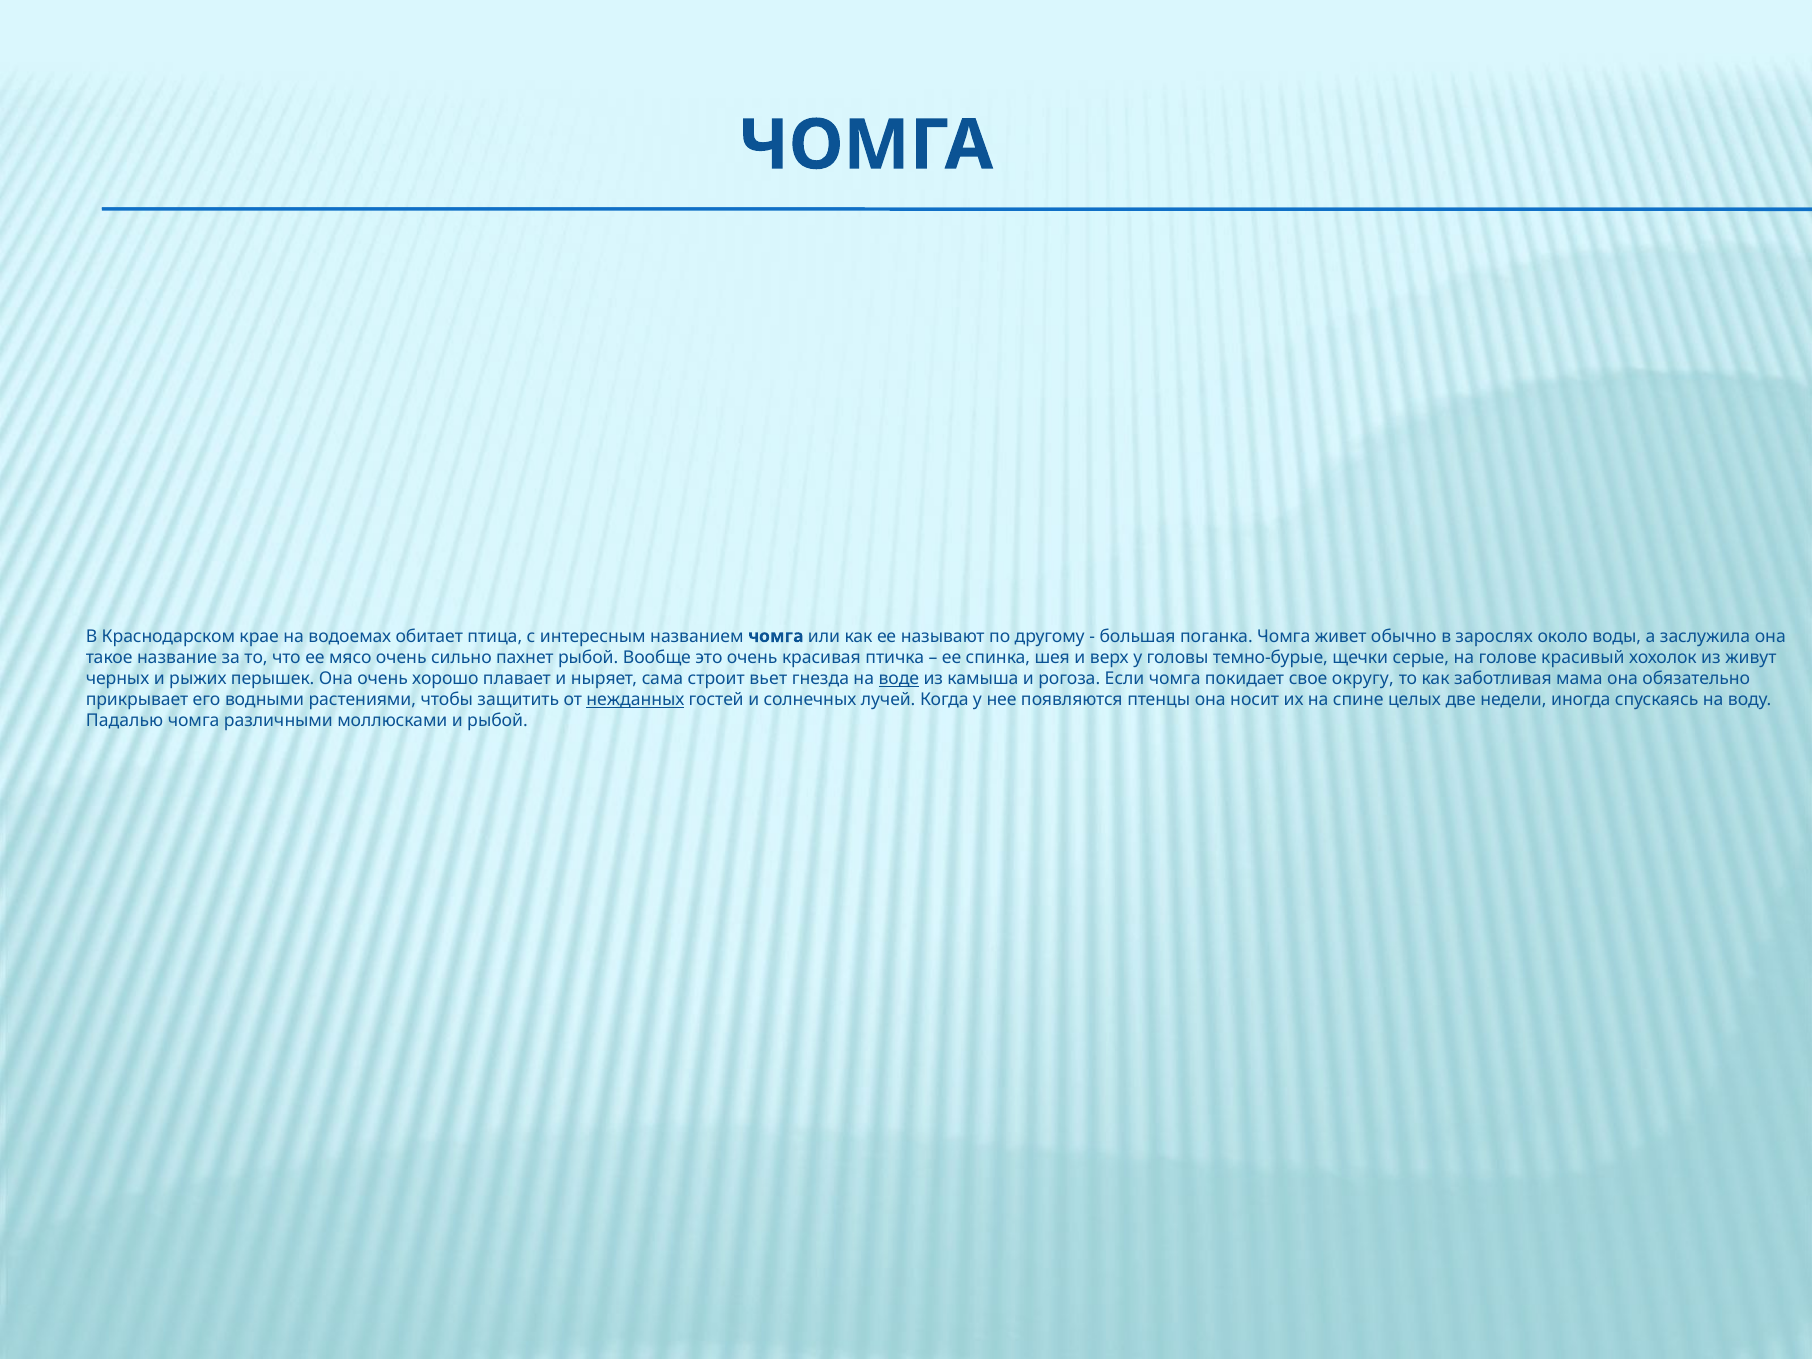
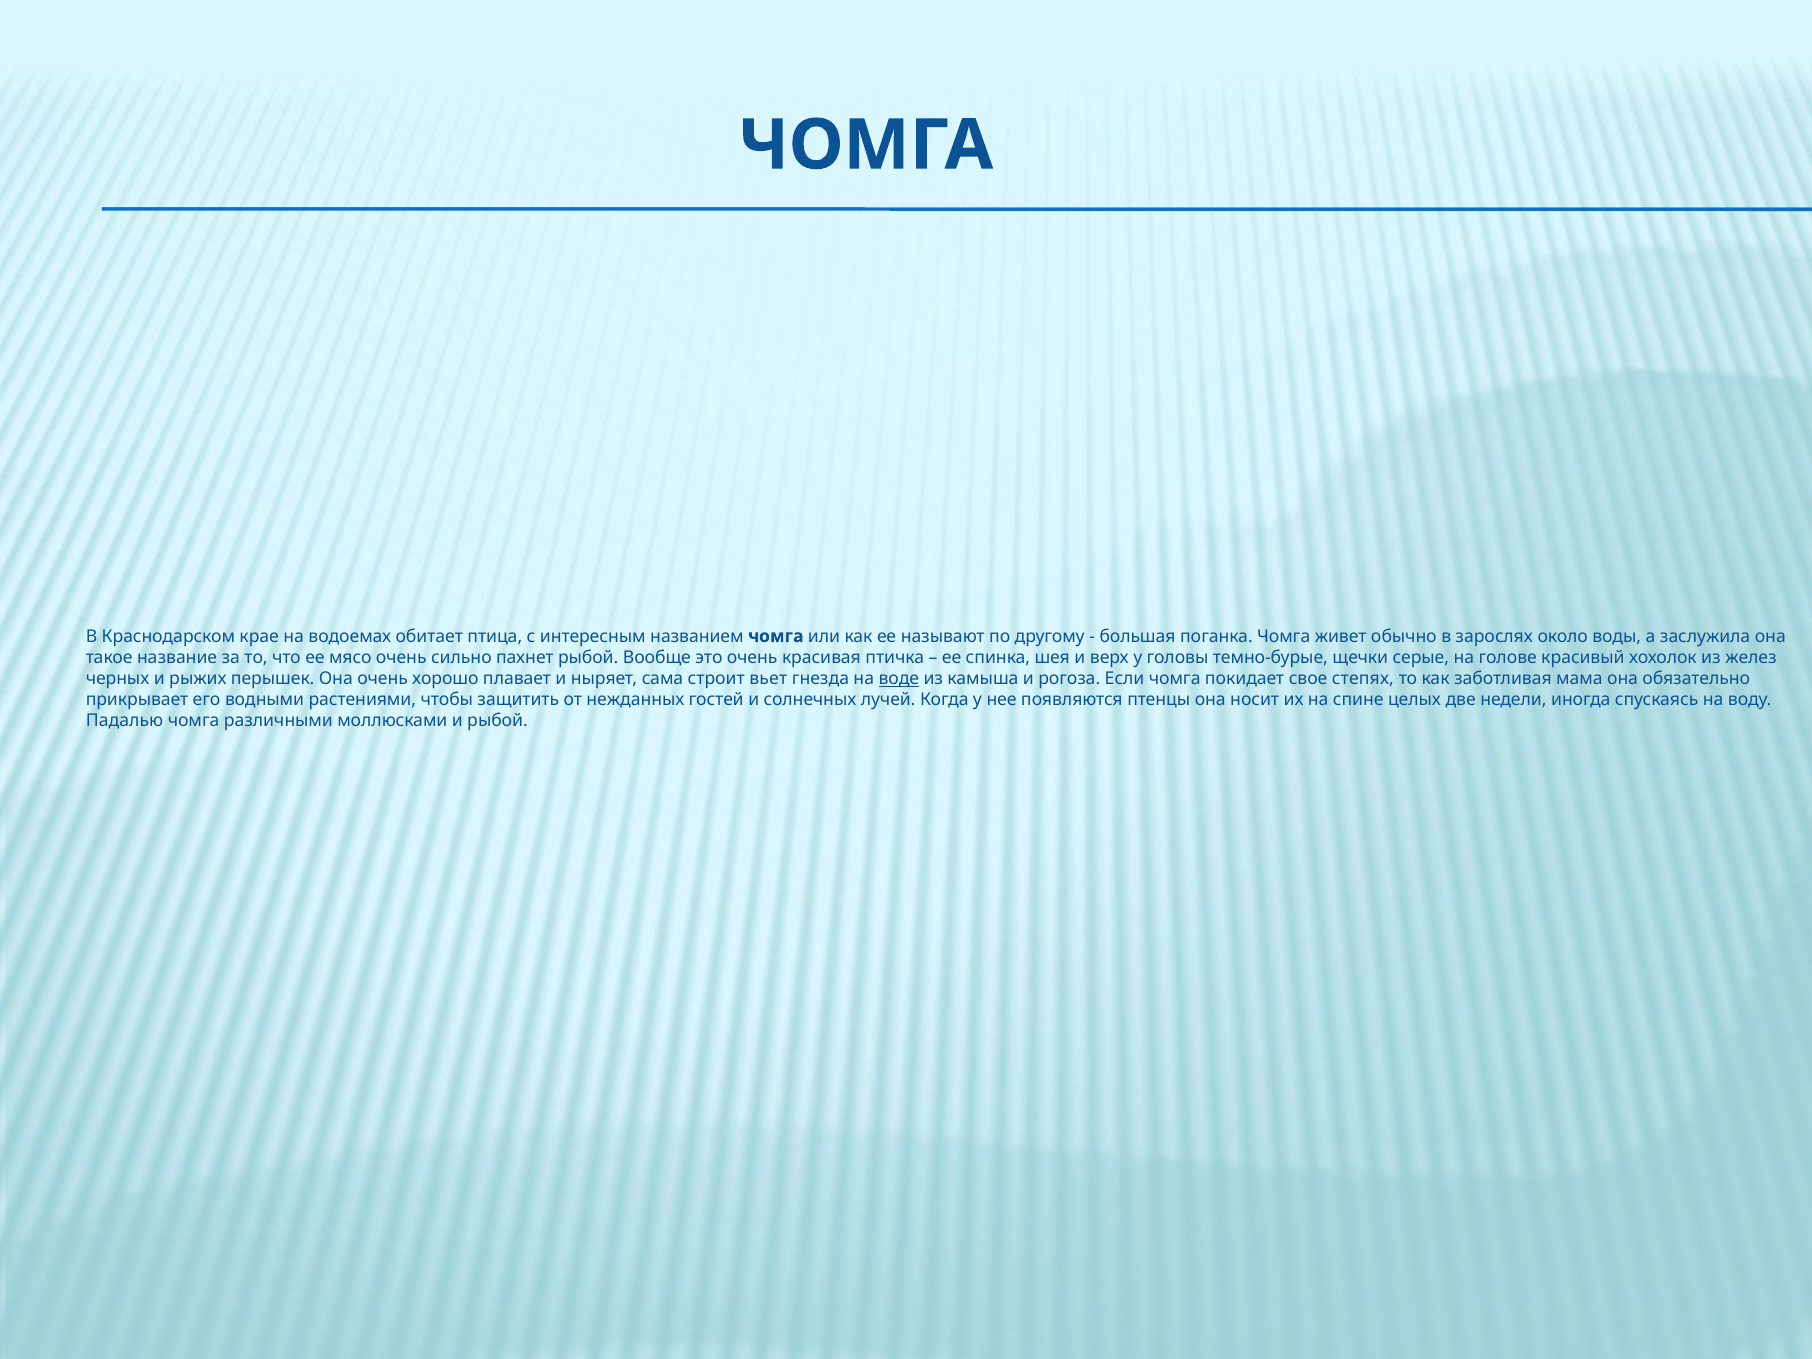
живут: живут -> желез (1751, 657)
округу: округу -> степях (1363, 678)
нежданных underline: present -> none (635, 700)
